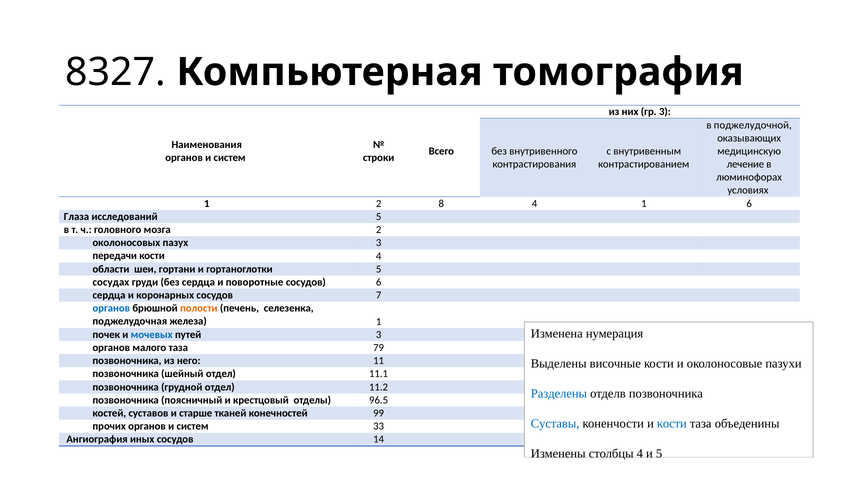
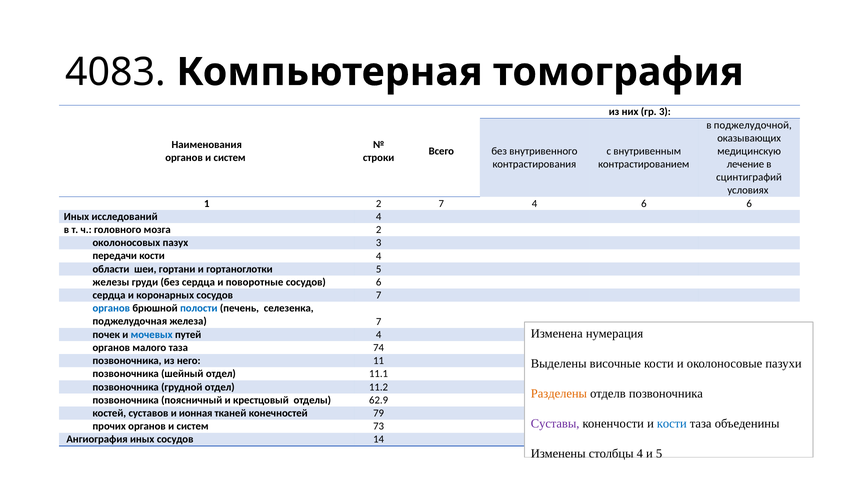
8327: 8327 -> 4083 (116, 72)
люминофорах: люминофорах -> сцинтиграфий (749, 177)
2 8: 8 -> 7 (441, 204)
4 1: 1 -> 6 (644, 204)
Глаза: Глаза -> Иных (77, 217)
исследований 5: 5 -> 4 (379, 217)
сосудах: сосудах -> железы (111, 282)
полости colour: orange -> blue (199, 308)
железа 1: 1 -> 7 (379, 322)
путей 3: 3 -> 4 (379, 335)
79: 79 -> 74 (379, 348)
Разделены colour: blue -> orange (559, 394)
96.5: 96.5 -> 62.9 (379, 400)
старше: старше -> ионная (196, 413)
99: 99 -> 79 (379, 413)
Суставы colour: blue -> purple (555, 424)
33: 33 -> 73 (379, 427)
